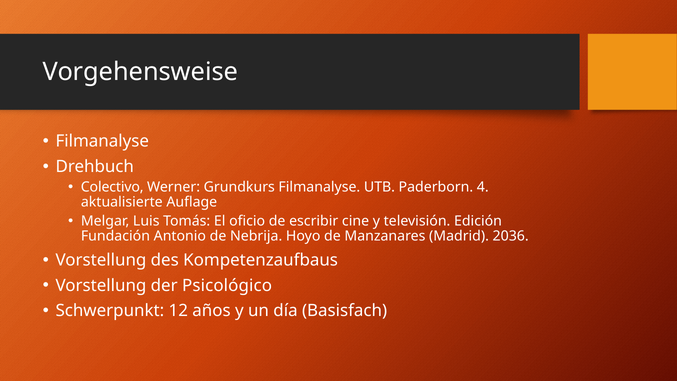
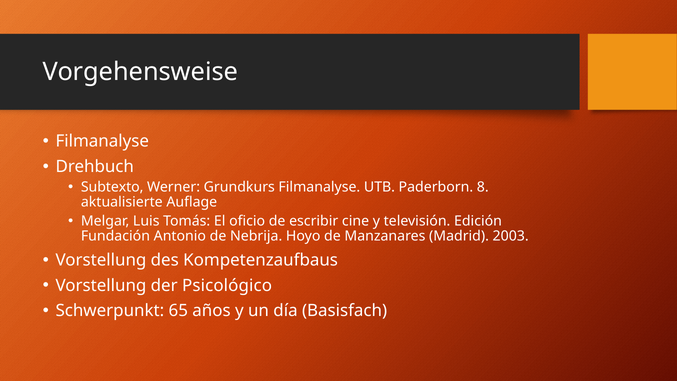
Colectivo: Colectivo -> Subtexto (112, 187)
4: 4 -> 8 (483, 187)
2036: 2036 -> 2003 (511, 236)
12: 12 -> 65 (178, 311)
